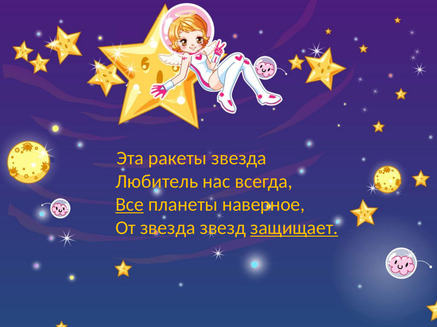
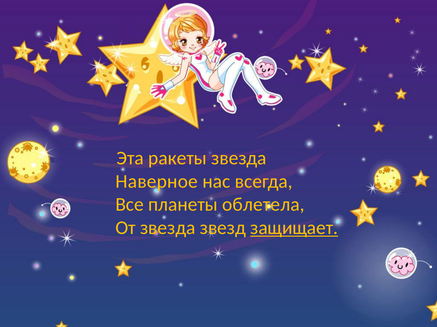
Любитель: Любитель -> Наверное (157, 182)
Все underline: present -> none (130, 205)
наверное: наверное -> облетела (263, 205)
